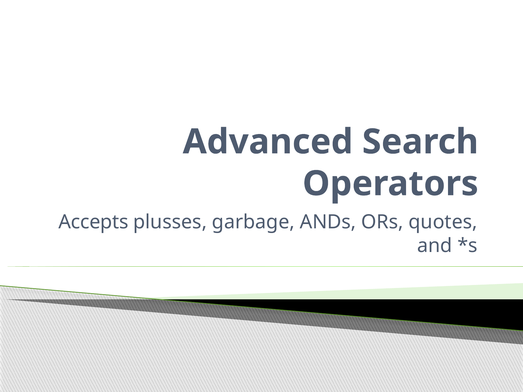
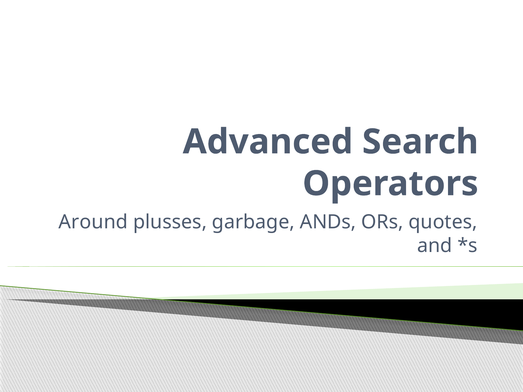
Accepts: Accepts -> Around (93, 222)
